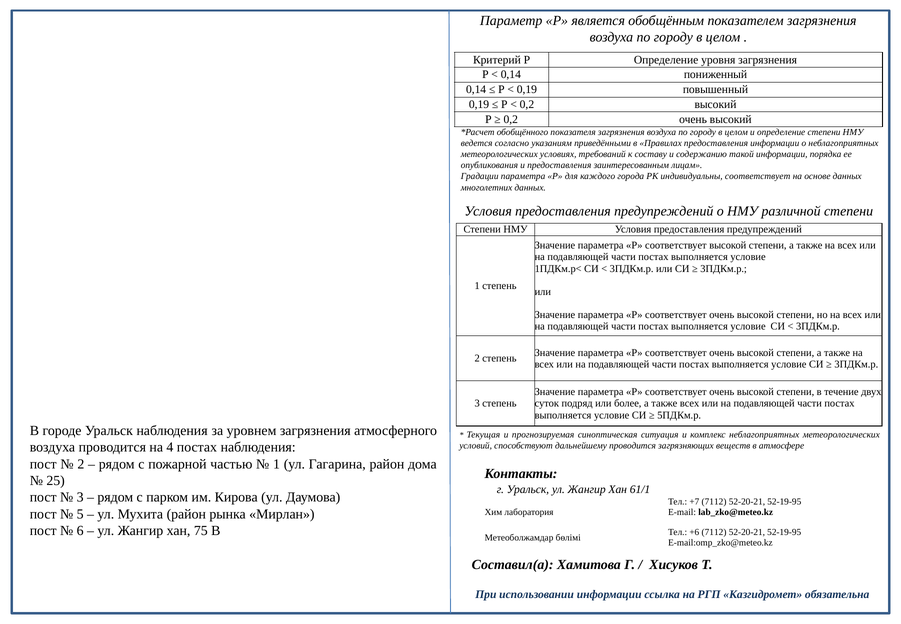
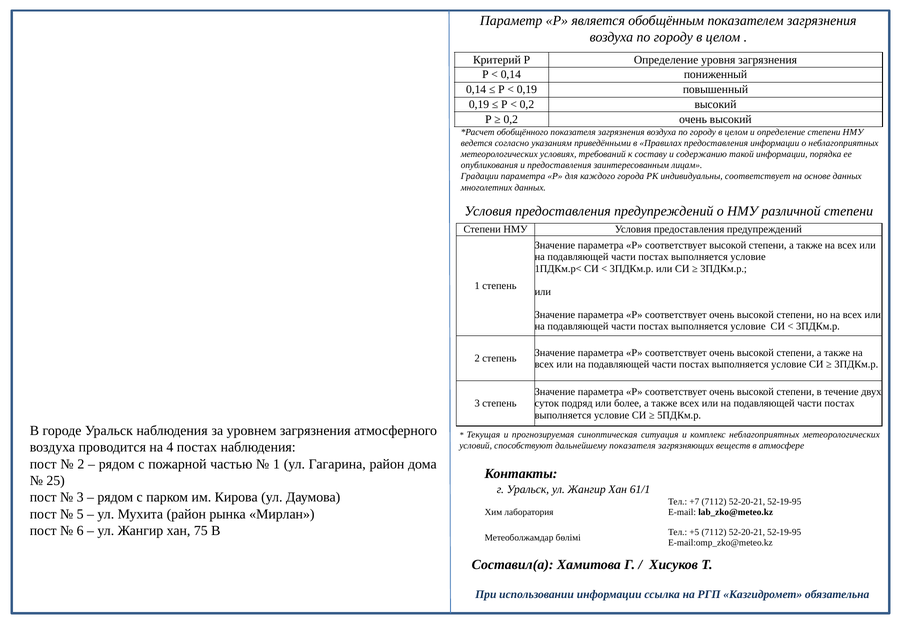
дальнейшему проводится: проводится -> показателя (633, 445)
+6: +6 -> +5 (694, 532)
